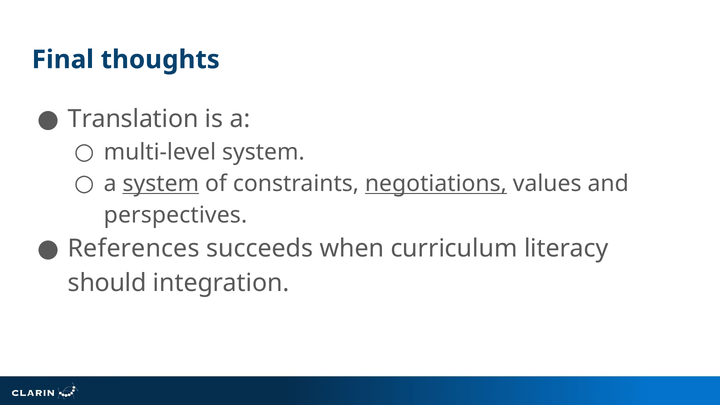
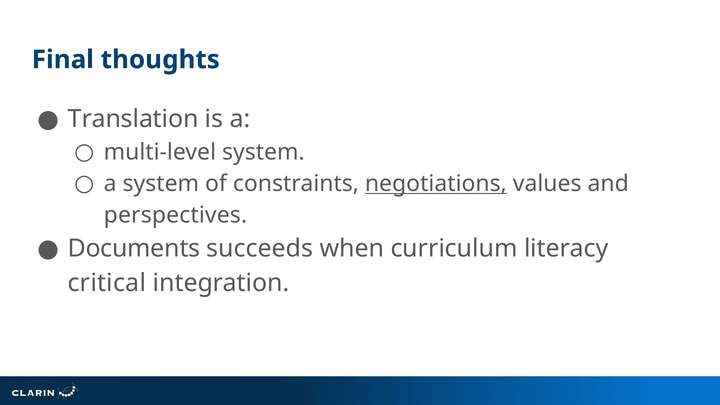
system underline: present -> none (161, 184)
References: References -> Documents (134, 249)
should: should -> critical (107, 283)
